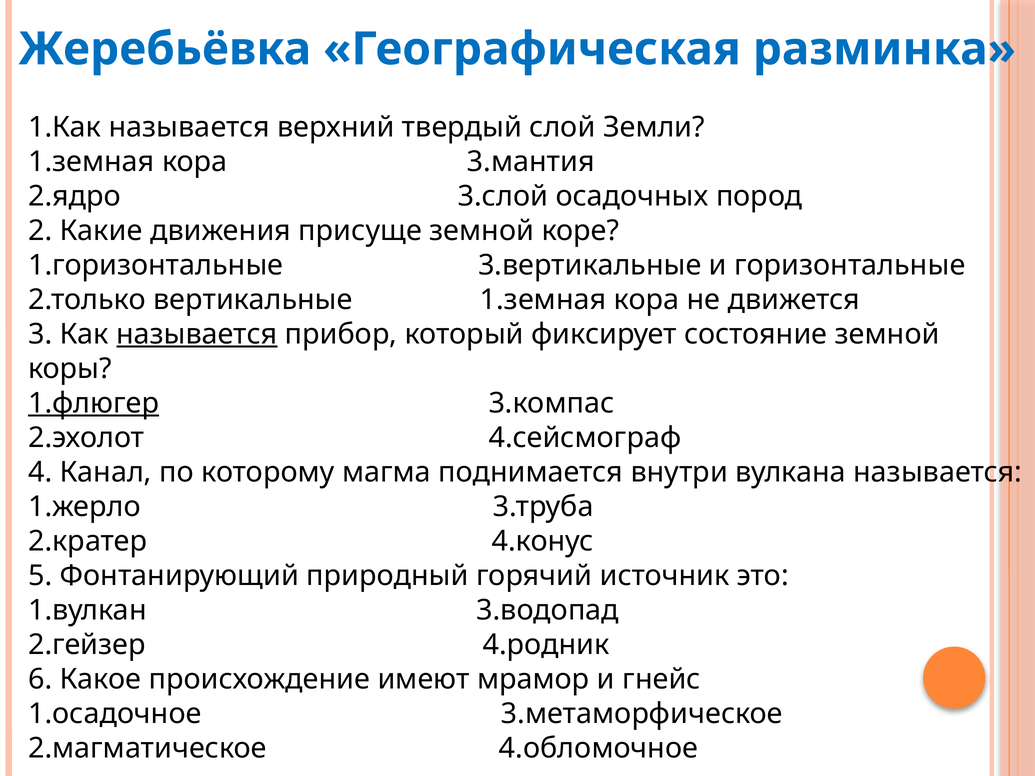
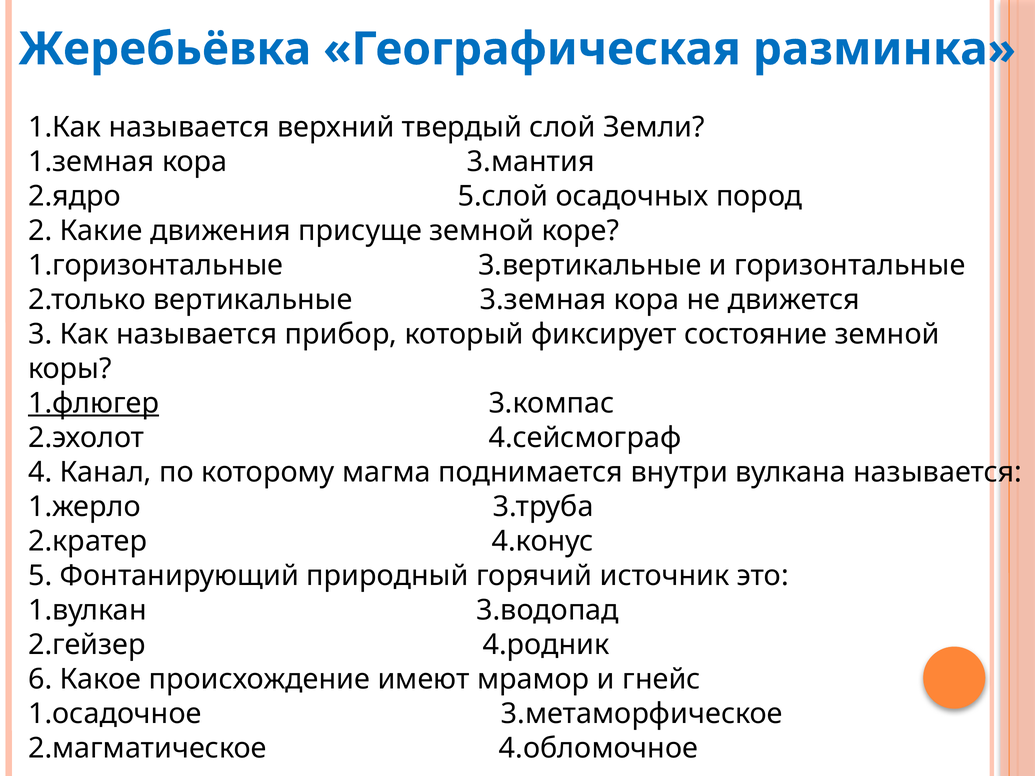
3.слой: 3.слой -> 5.слой (503, 196)
вертикальные 1.земная: 1.земная -> 3.земная (543, 300)
называется underline: present -> none (197, 334)
